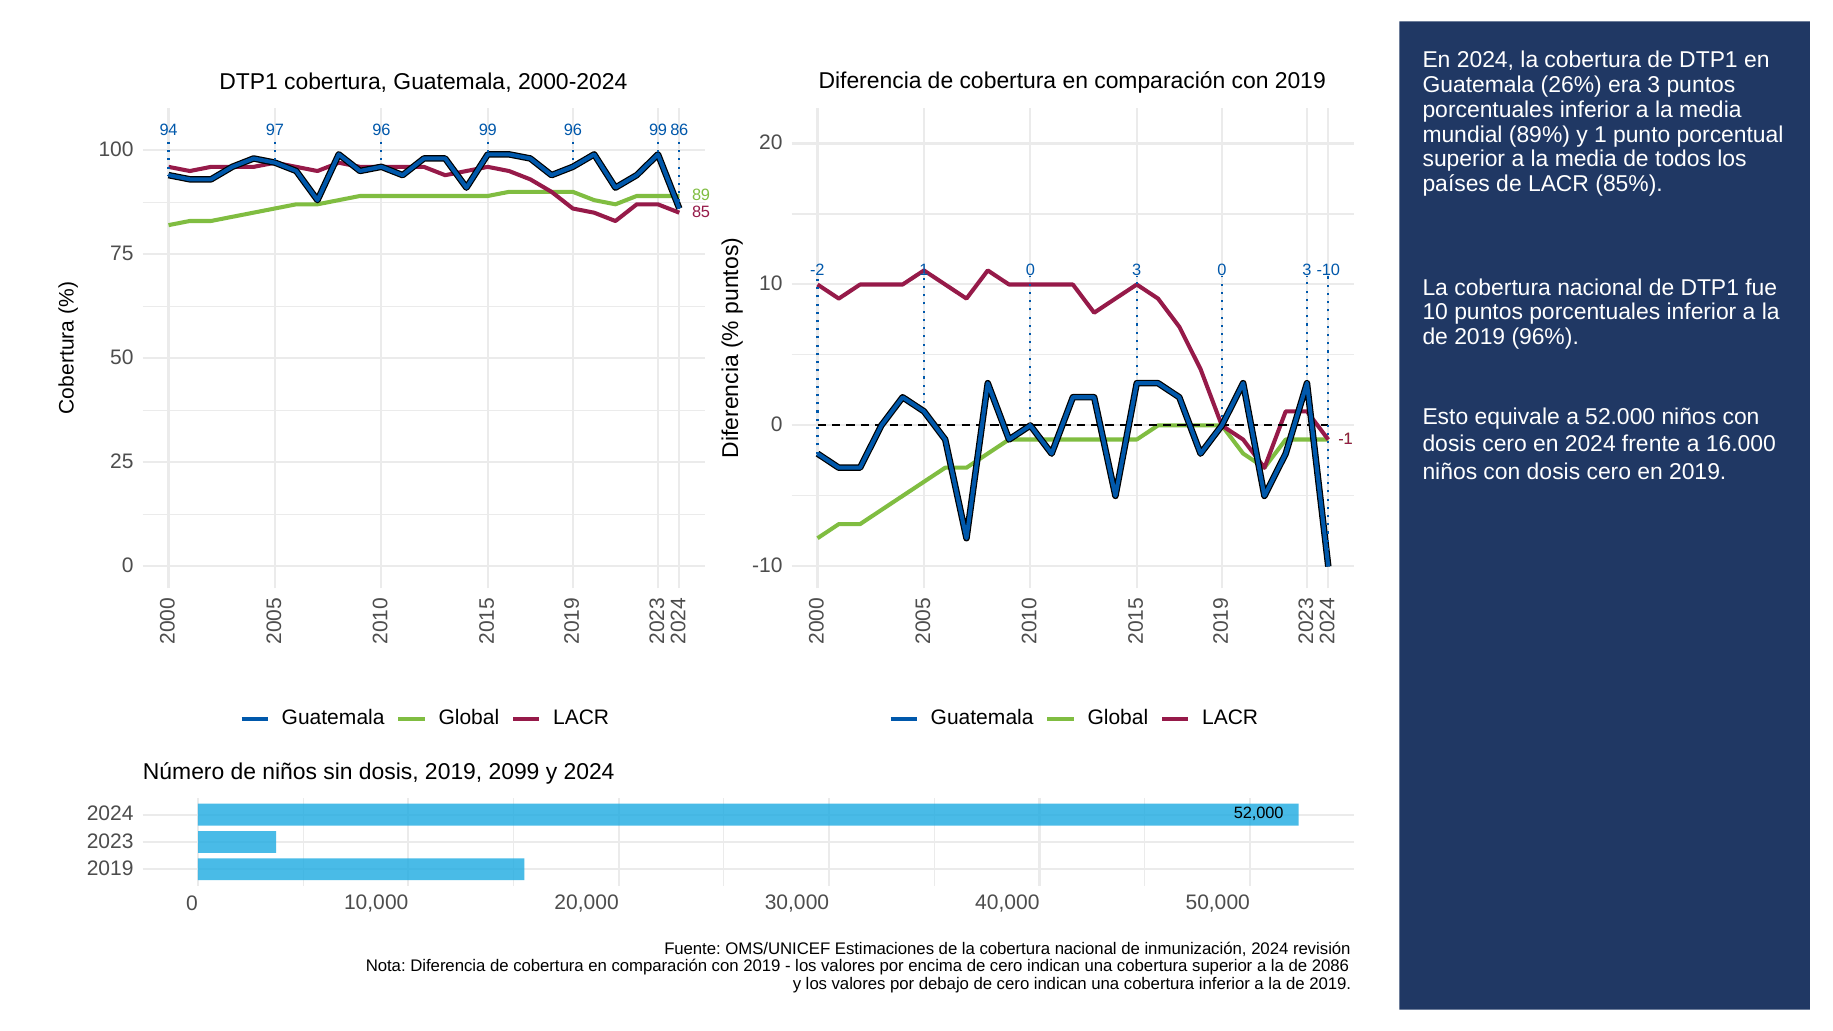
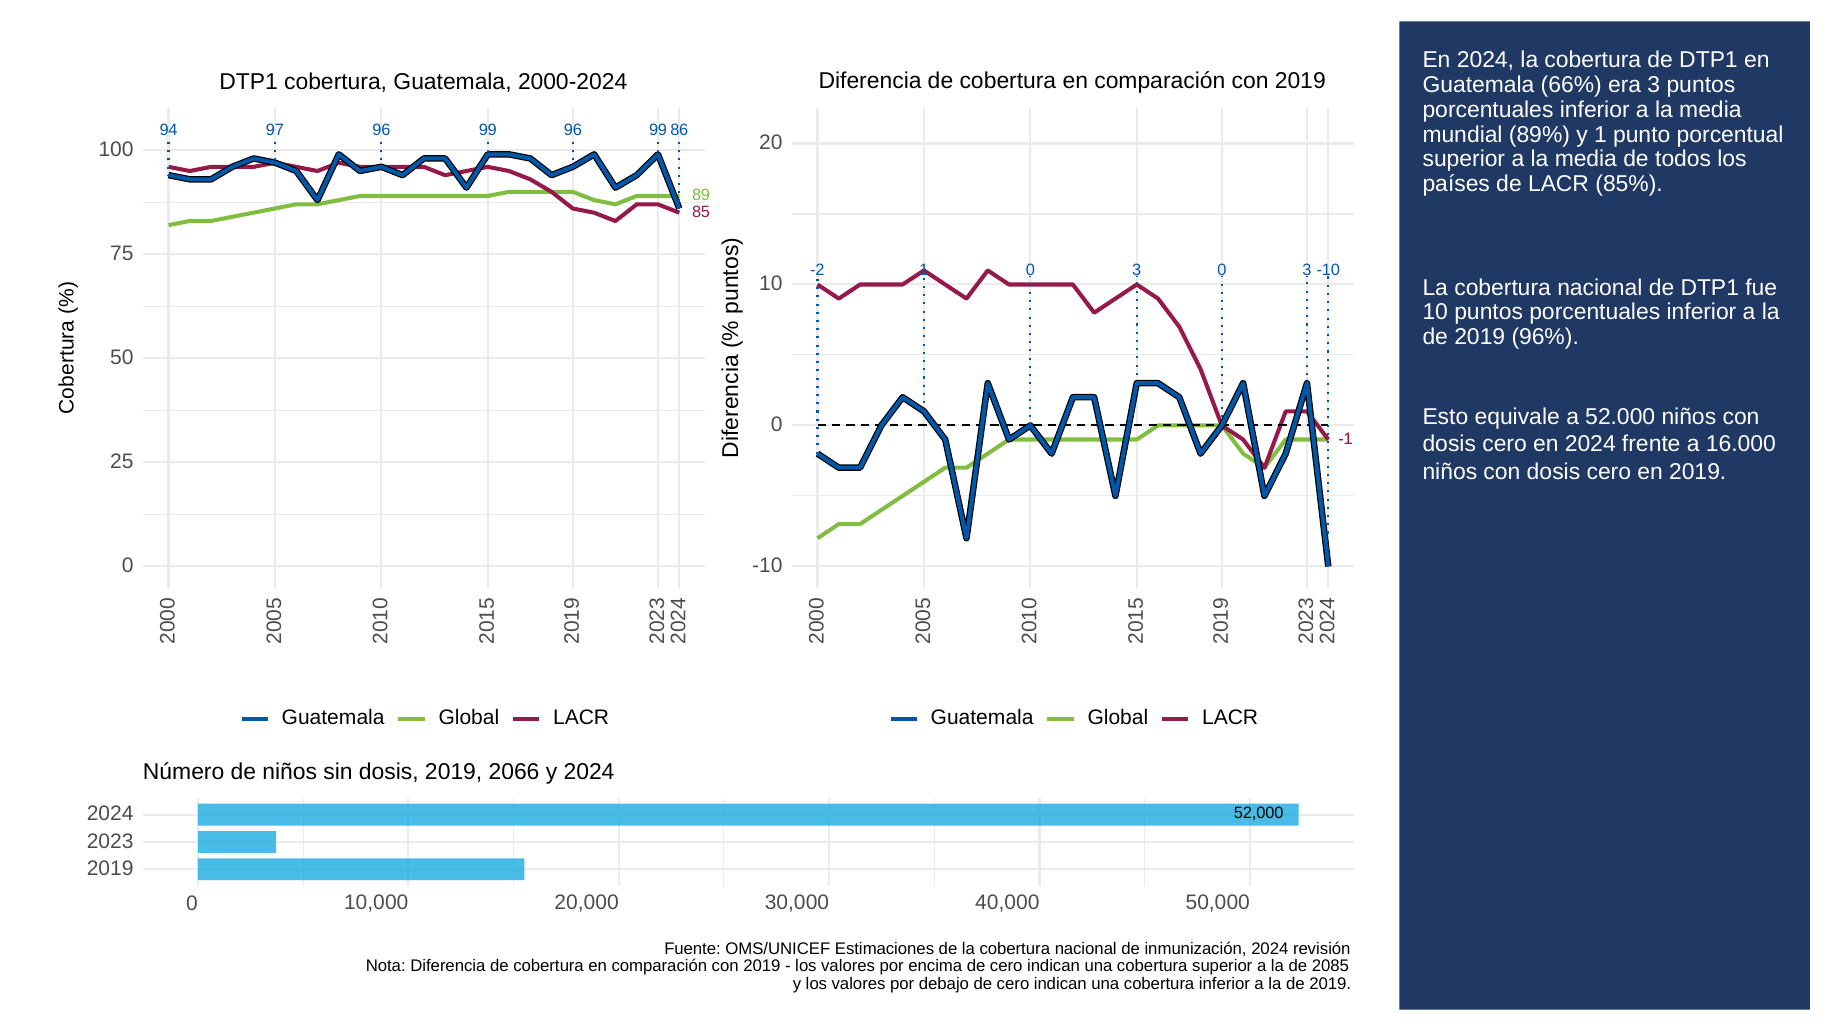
26%: 26% -> 66% (1571, 85)
2099: 2099 -> 2066 (514, 772)
2086: 2086 -> 2085 (1330, 966)
